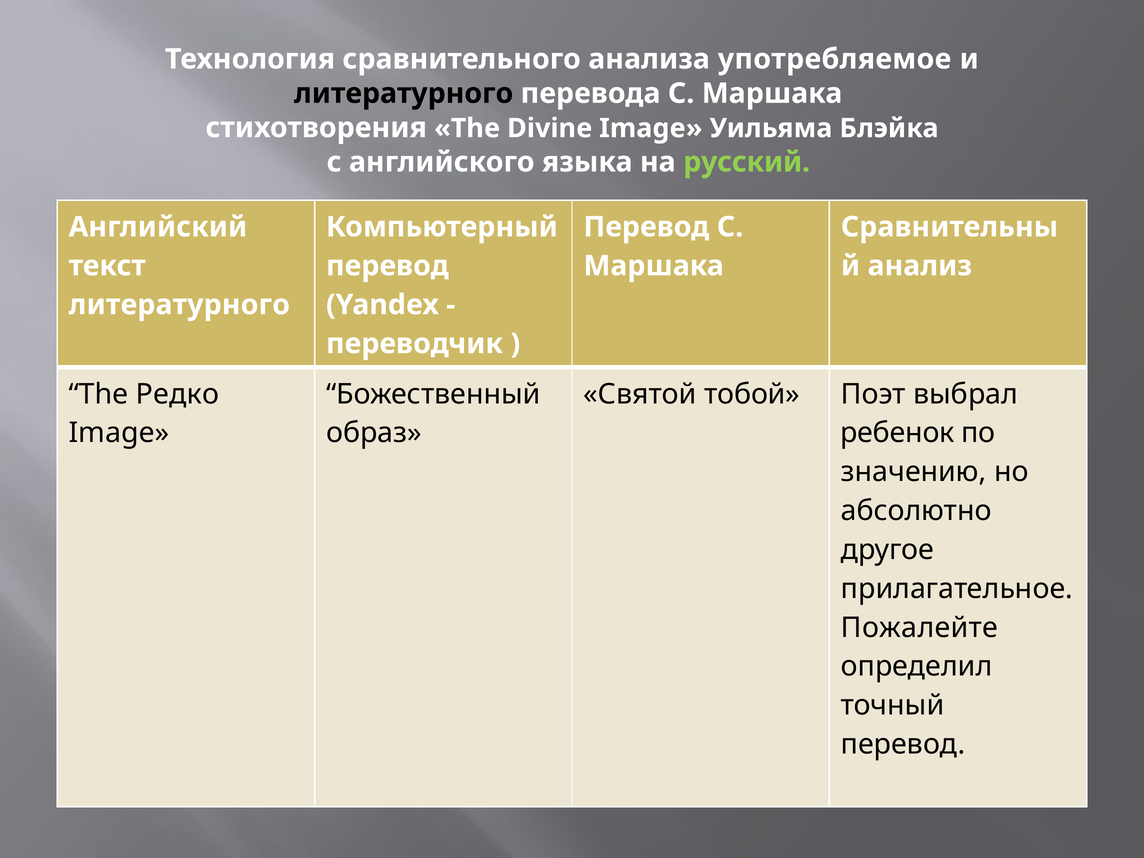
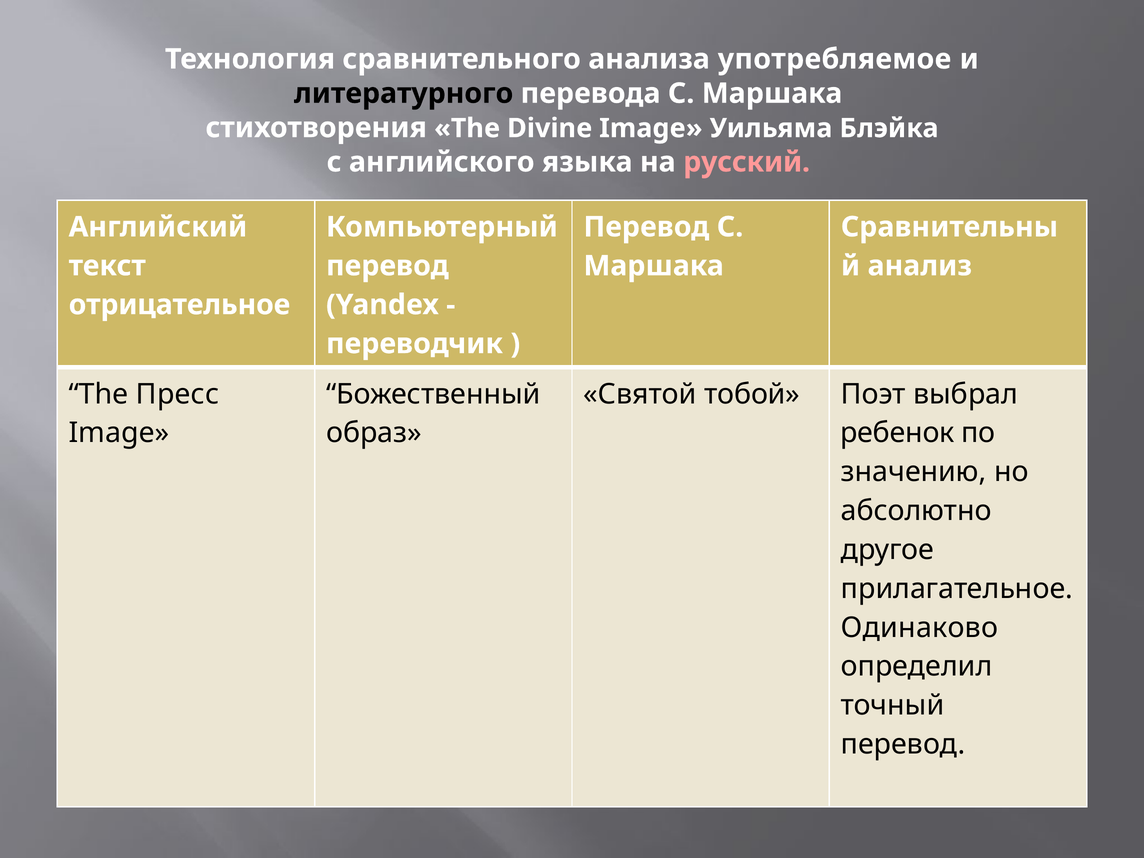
русский colour: light green -> pink (747, 162)
литературного: литературного -> отрицательное (179, 305)
Редко: Редко -> Пресс (178, 394)
Пожалейте: Пожалейте -> Одинаково (920, 628)
